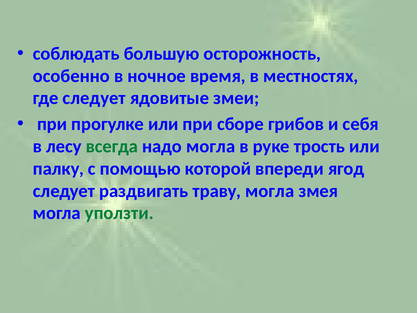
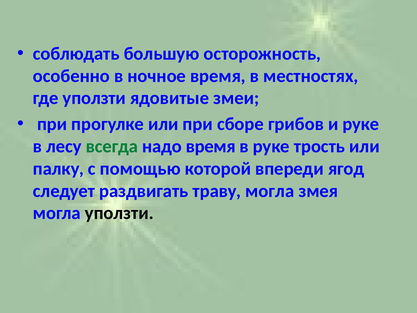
где следует: следует -> уползти (94, 98)
и себя: себя -> руке (361, 124)
надо могла: могла -> время (211, 146)
уползти colour: green -> black (119, 213)
